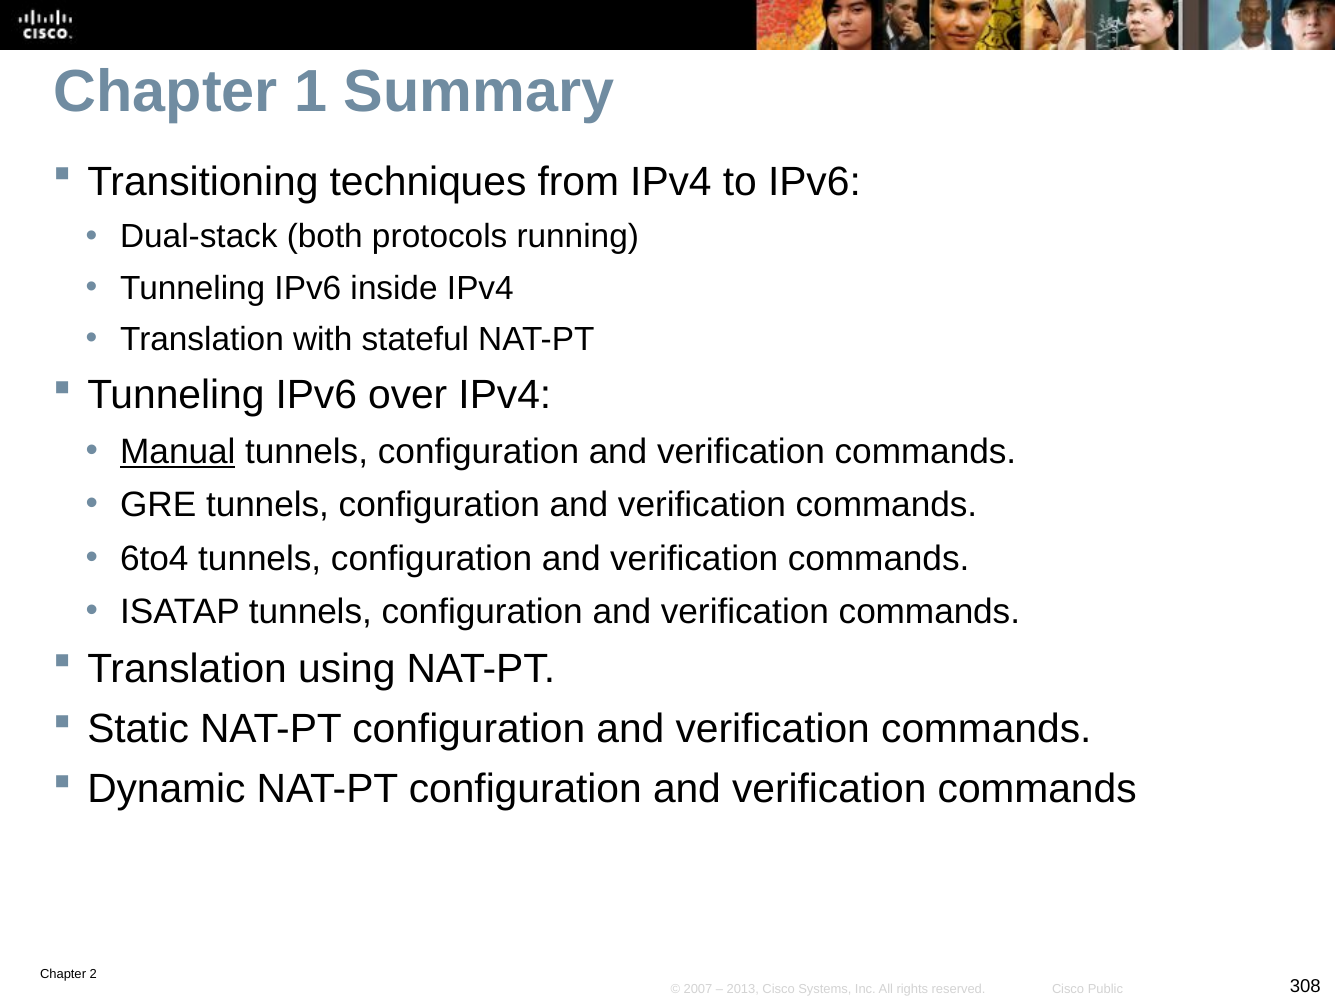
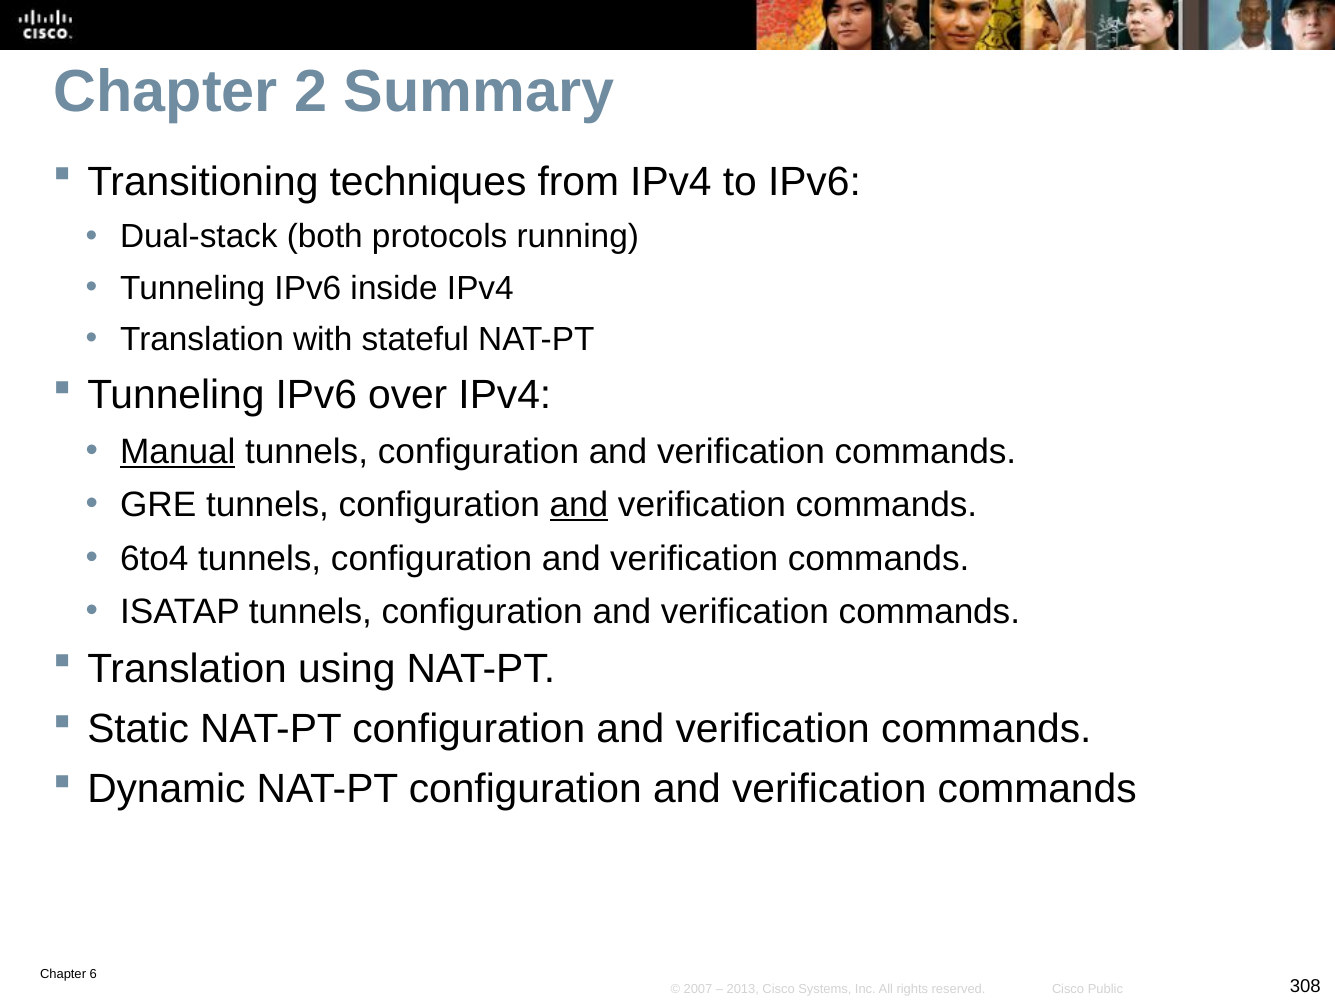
1: 1 -> 2 (311, 92)
and underline: none -> present (579, 505)
2: 2 -> 6 (93, 973)
